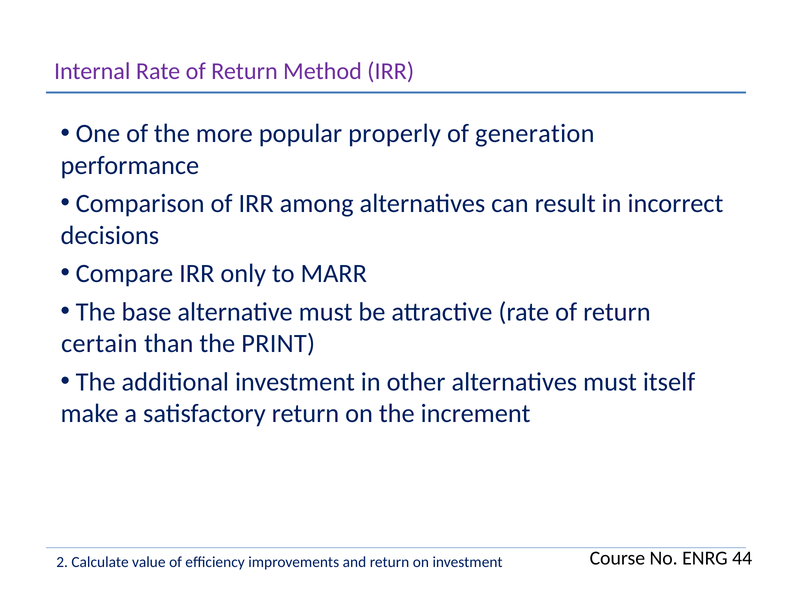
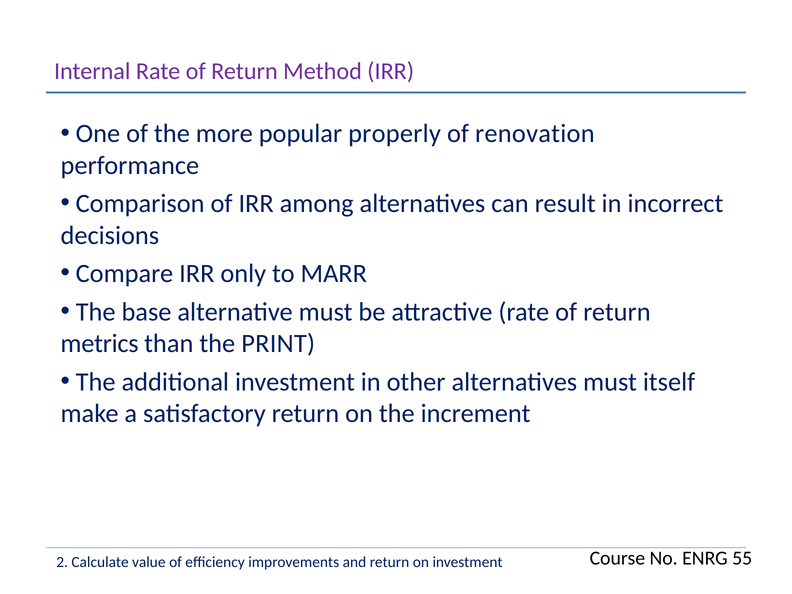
generation: generation -> renovation (535, 134)
certain: certain -> metrics (100, 344)
44: 44 -> 55 (742, 558)
